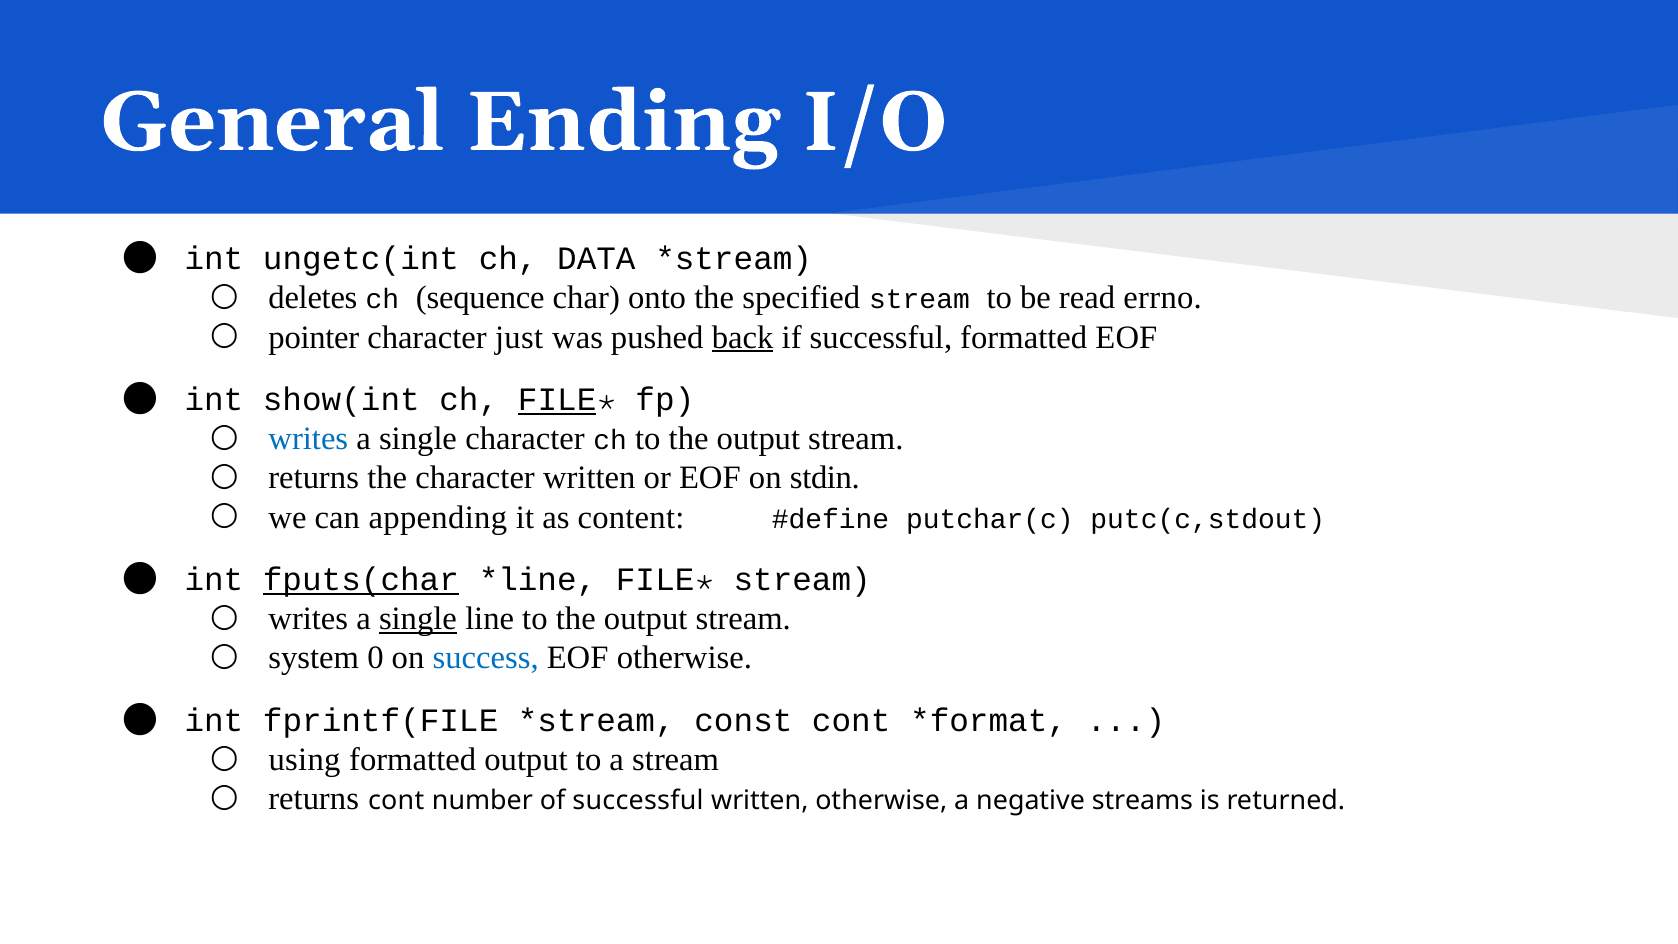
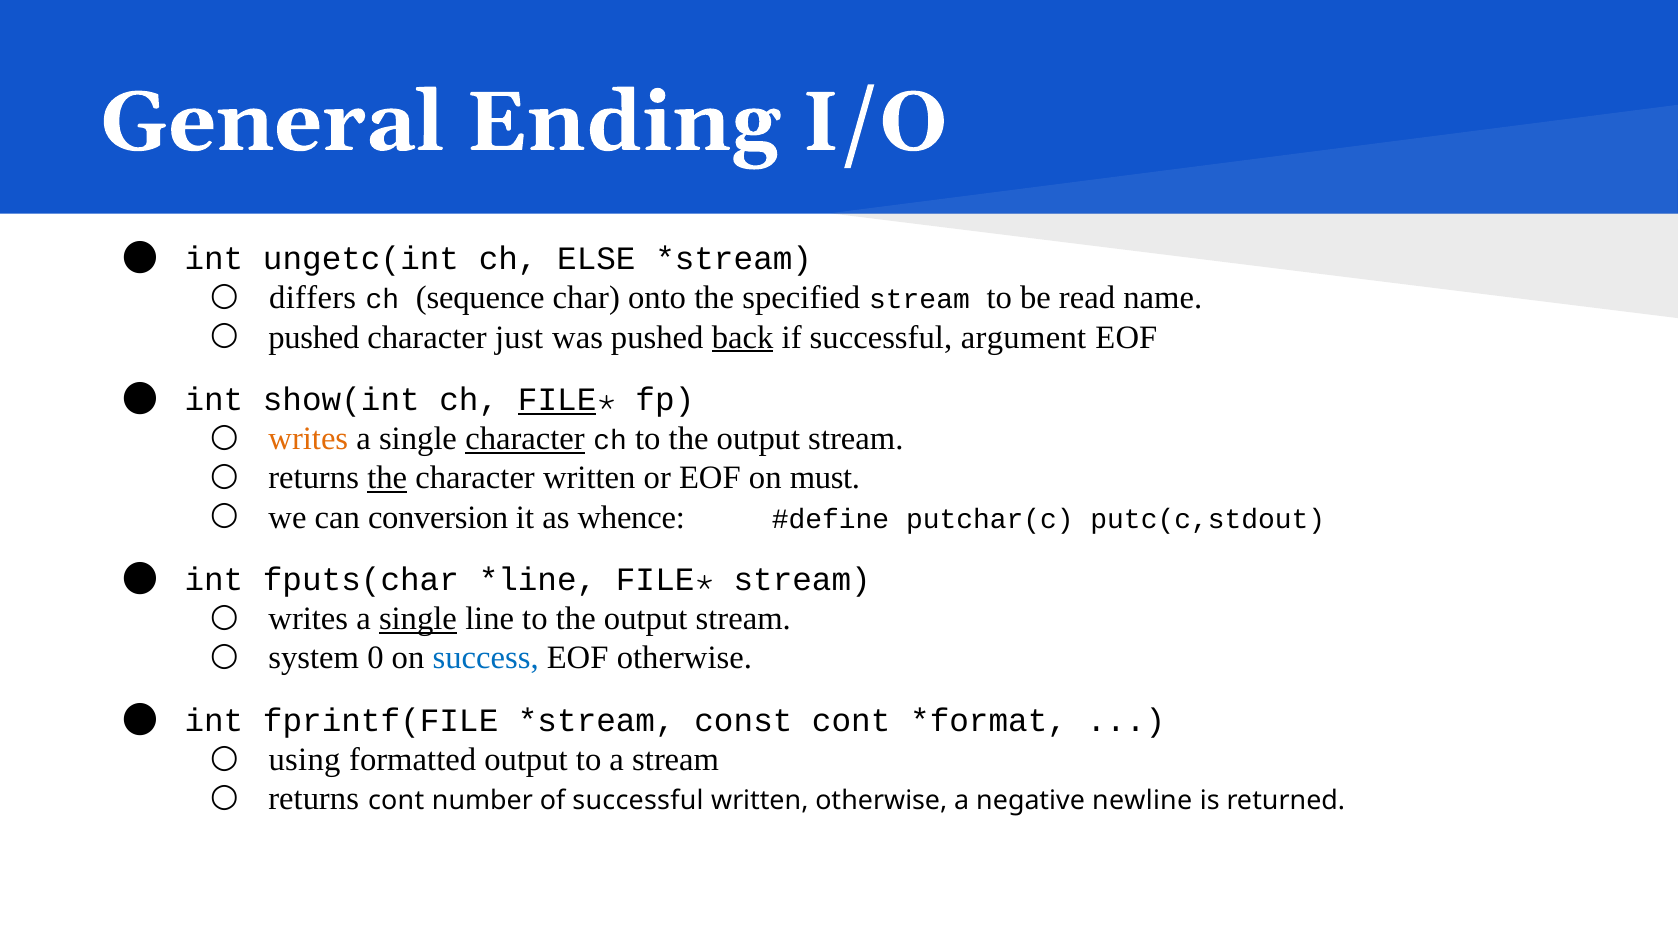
DATA: DATA -> ELSE (596, 259)
deletes: deletes -> differs (313, 298)
errno: errno -> name (1163, 298)
pointer: pointer -> pushed (314, 337)
successful formatted: formatted -> argument (1024, 337)
writes colour: blue -> orange (308, 439)
character underline: none -> present (525, 439)
the underline: none -> present (387, 478)
stdin: stdin -> must (825, 478)
appending: appending -> conversion (438, 517)
content: content -> whence (631, 517)
fputs(char underline: present -> none (361, 580)
streams: streams -> newline (1142, 801)
